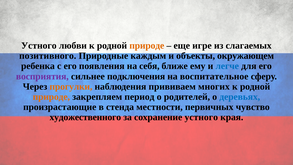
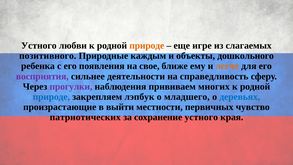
окружающем: окружающем -> дошкольного (246, 56)
себя: себя -> свое (149, 66)
легче colour: blue -> orange (227, 66)
подключения: подключения -> деятельности (136, 76)
воспитательное: воспитательное -> справедливость (214, 76)
прогулки colour: orange -> purple (71, 86)
природе colour: orange -> blue (51, 97)
период: период -> лэпбук (139, 97)
родителей: родителей -> младшего (187, 97)
стенда: стенда -> выйти (120, 107)
художественного: художественного -> патриотических (85, 117)
